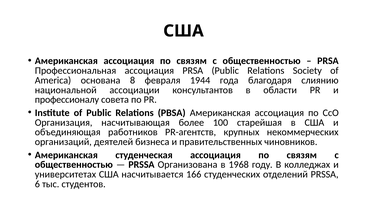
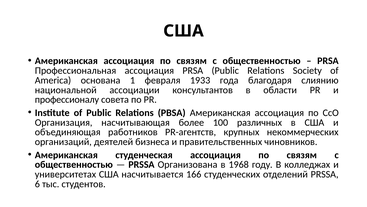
8: 8 -> 1 (133, 80)
1944: 1944 -> 1933 (200, 80)
старейшая: старейшая -> различных (259, 122)
